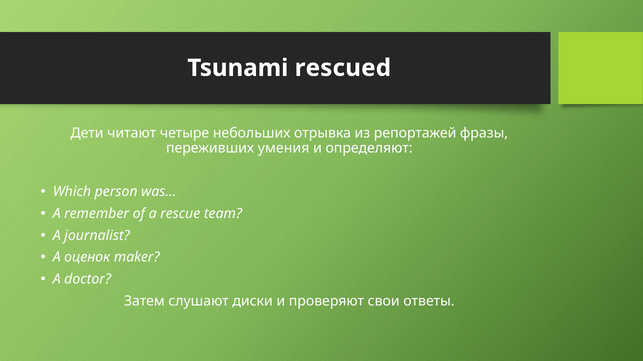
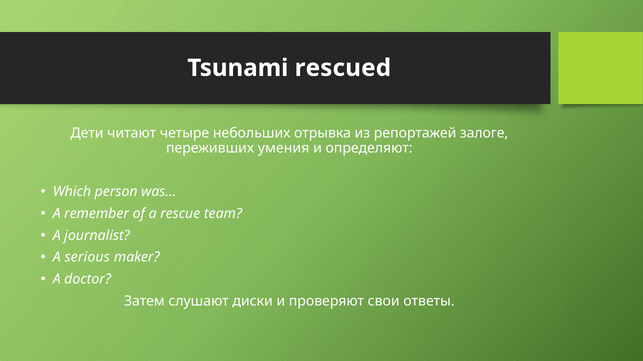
фразы: фразы -> залоге (484, 133)
оценок: оценок -> serious (87, 258)
